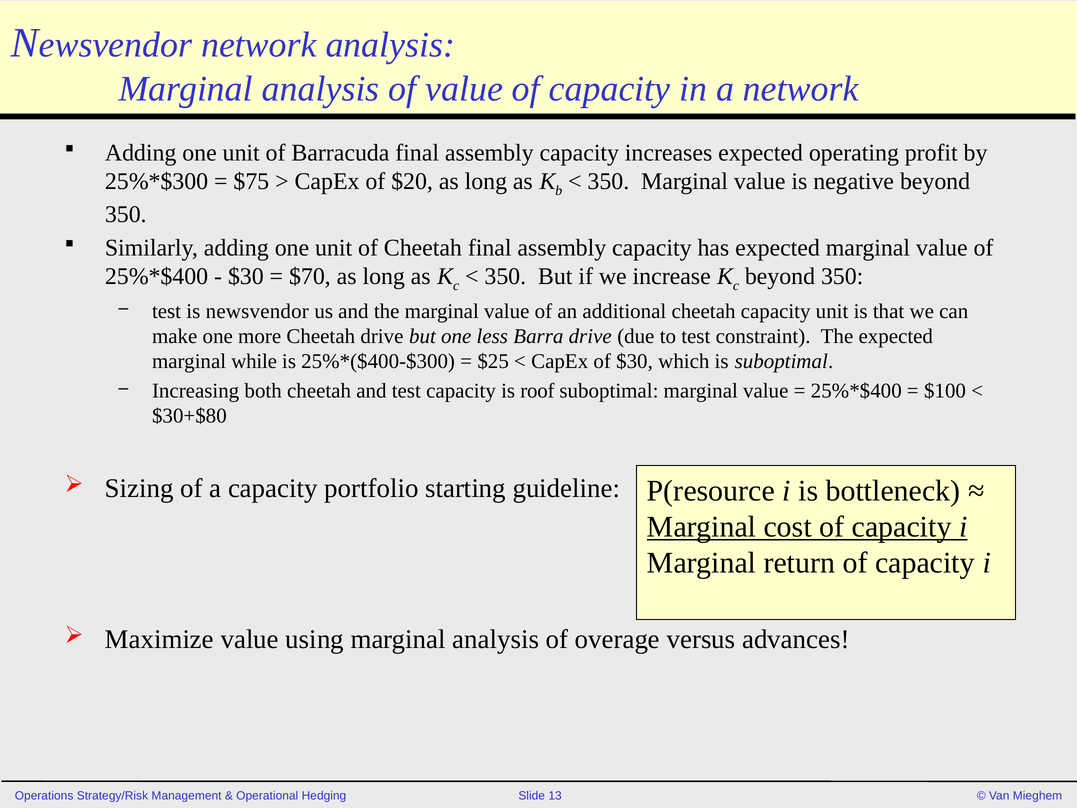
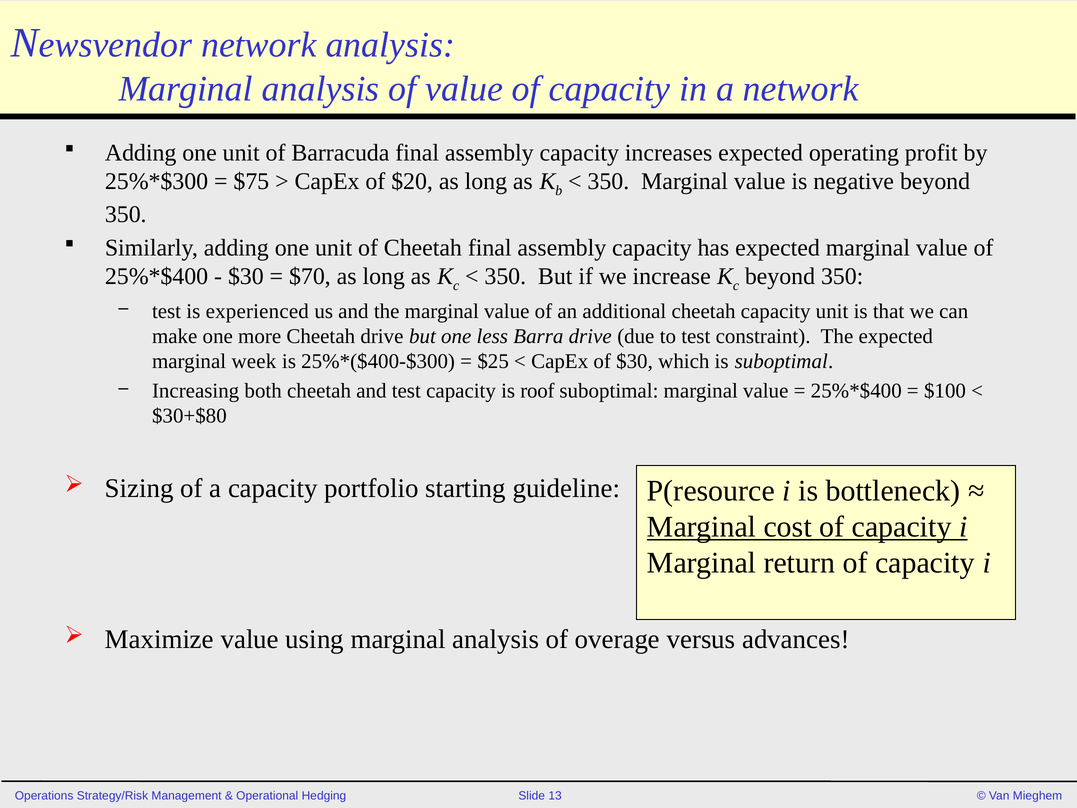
newsvendor: newsvendor -> experienced (257, 311)
while: while -> week (254, 361)
